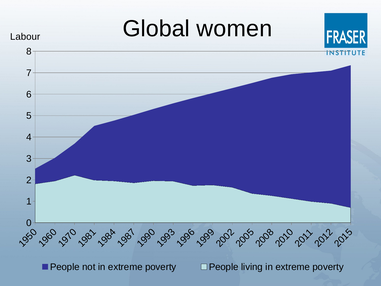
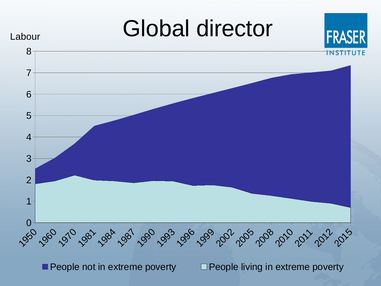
women: women -> director (235, 29)
